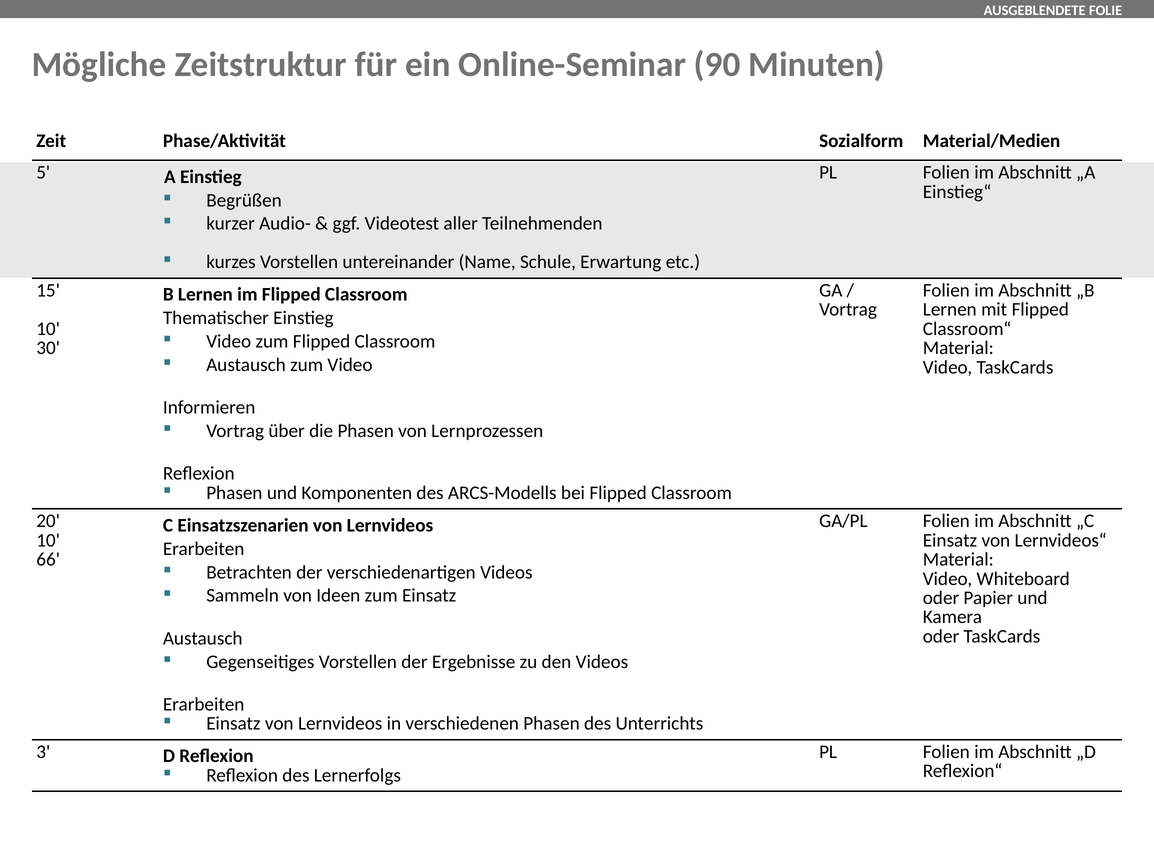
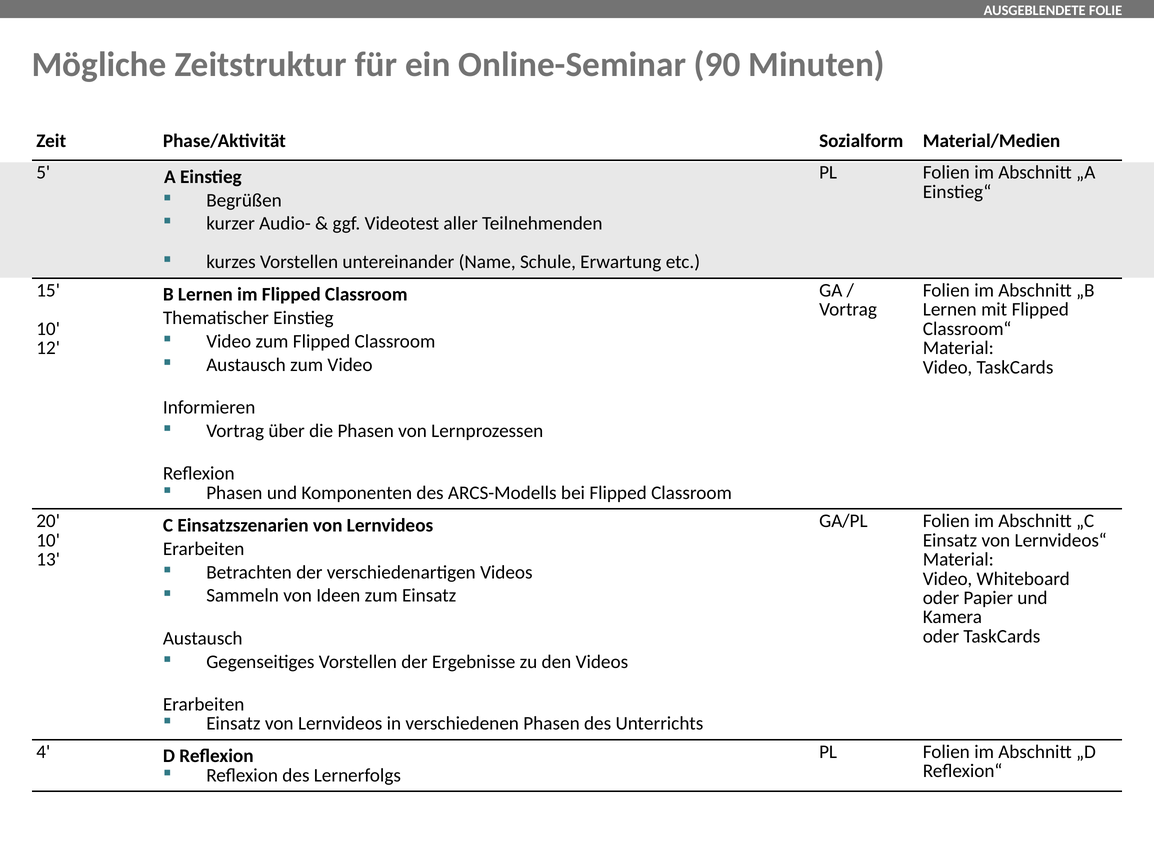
30: 30 -> 12 (48, 348)
66: 66 -> 13 (48, 560)
3: 3 -> 4 (43, 752)
